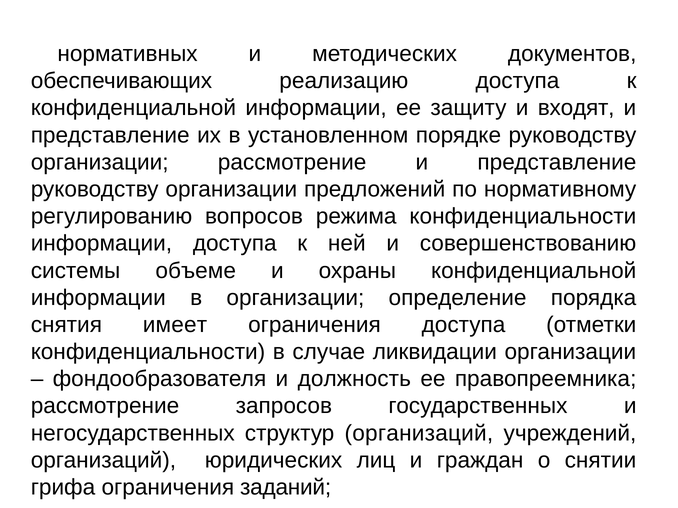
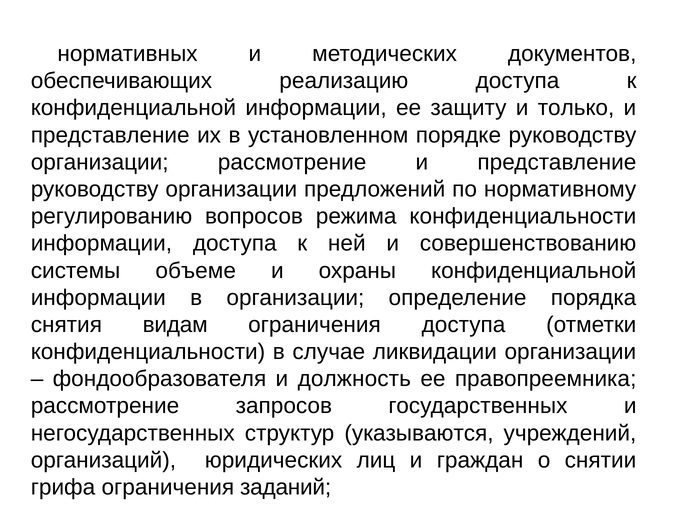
входят: входят -> только (576, 108)
имеет: имеет -> видам (175, 325)
структур организаций: организаций -> указываются (419, 434)
